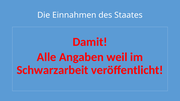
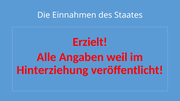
Damit: Damit -> Erzielt (90, 42)
Schwarzarbeit: Schwarzarbeit -> Hinterziehung (52, 70)
